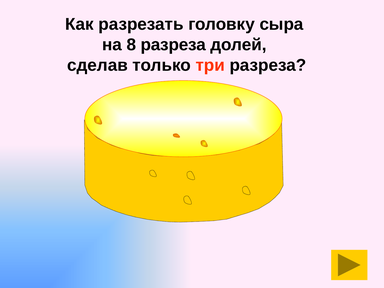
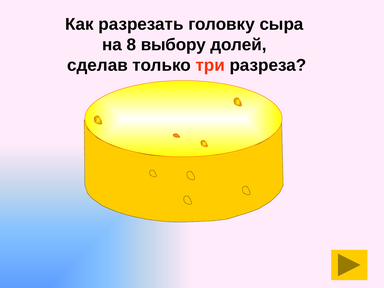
8 разреза: разреза -> выбору (173, 45)
